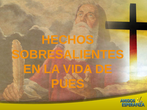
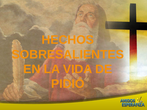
PUES: PUES -> PIDIÓ (68, 84)
